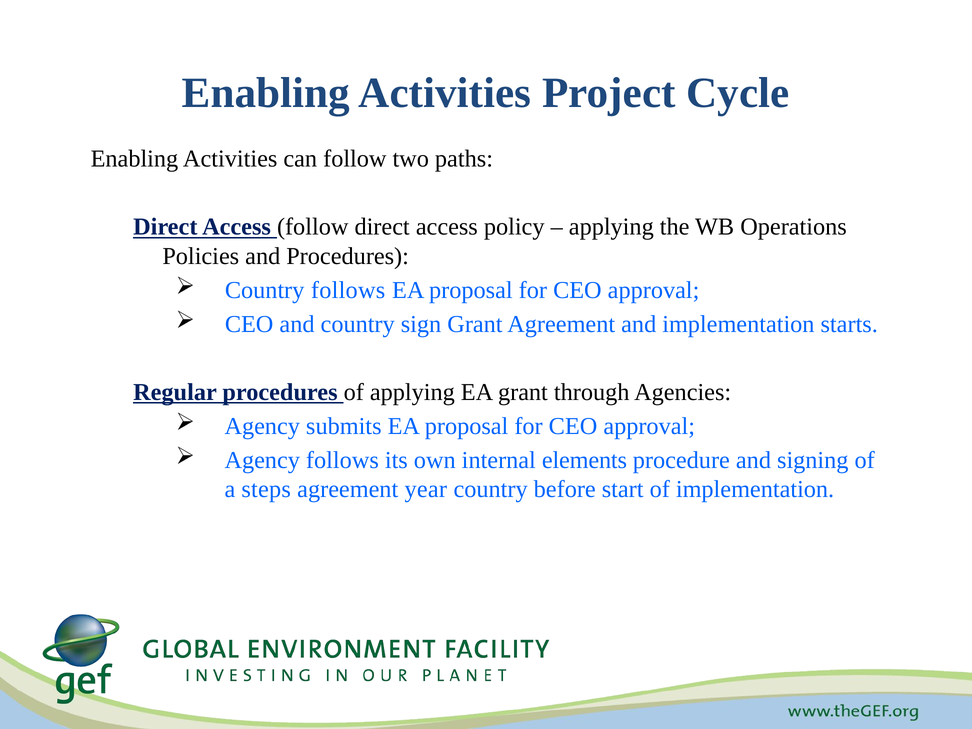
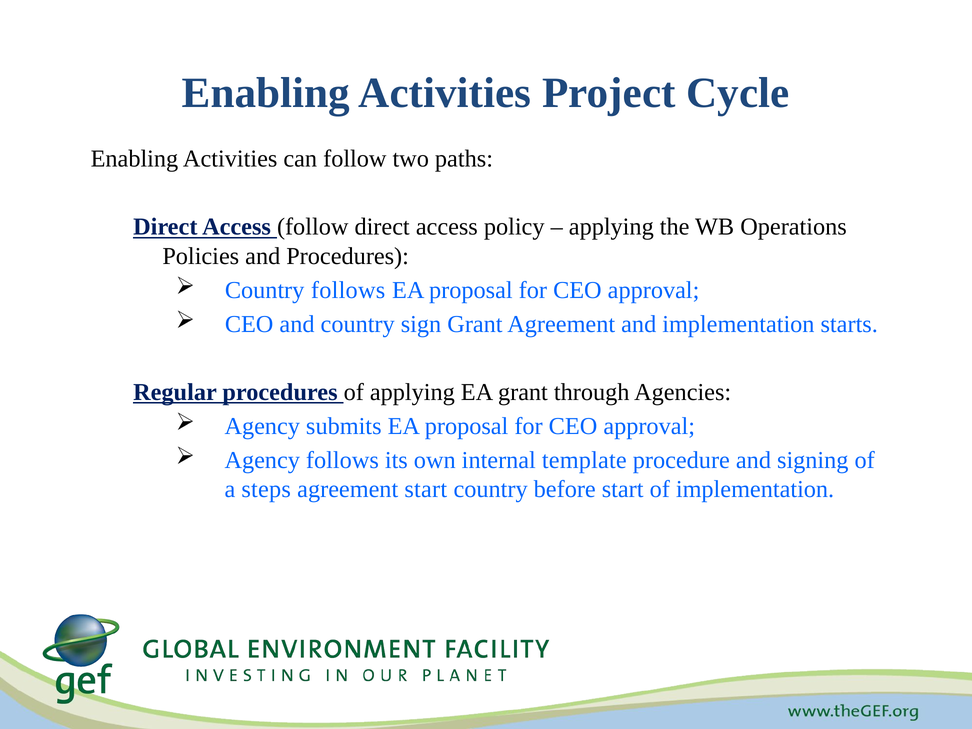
elements: elements -> template (584, 460)
agreement year: year -> start (426, 489)
